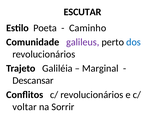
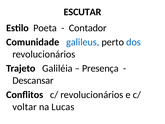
Caminho: Caminho -> Contador (88, 28)
galileus colour: purple -> blue (83, 42)
Marginal: Marginal -> Presença (100, 68)
Sorrir: Sorrir -> Lucas (63, 107)
